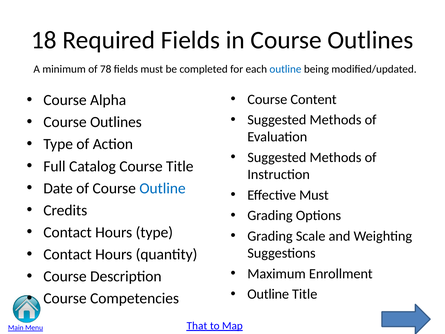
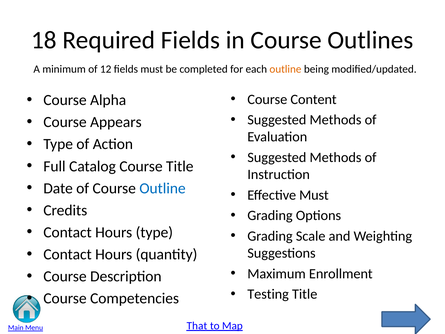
78: 78 -> 12 (106, 69)
outline colour: blue -> orange (285, 69)
Outlines: Outlines -> Appears (116, 122)
Outline: Outline -> Testing (268, 294)
